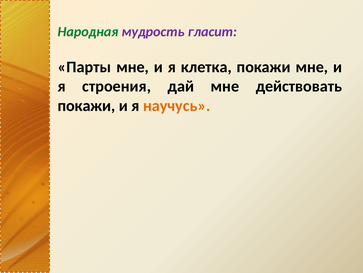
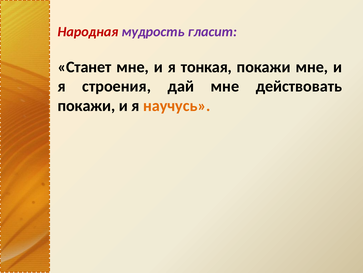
Народная colour: green -> red (88, 32)
Парты: Парты -> Станет (84, 67)
клетка: клетка -> тонкая (206, 67)
